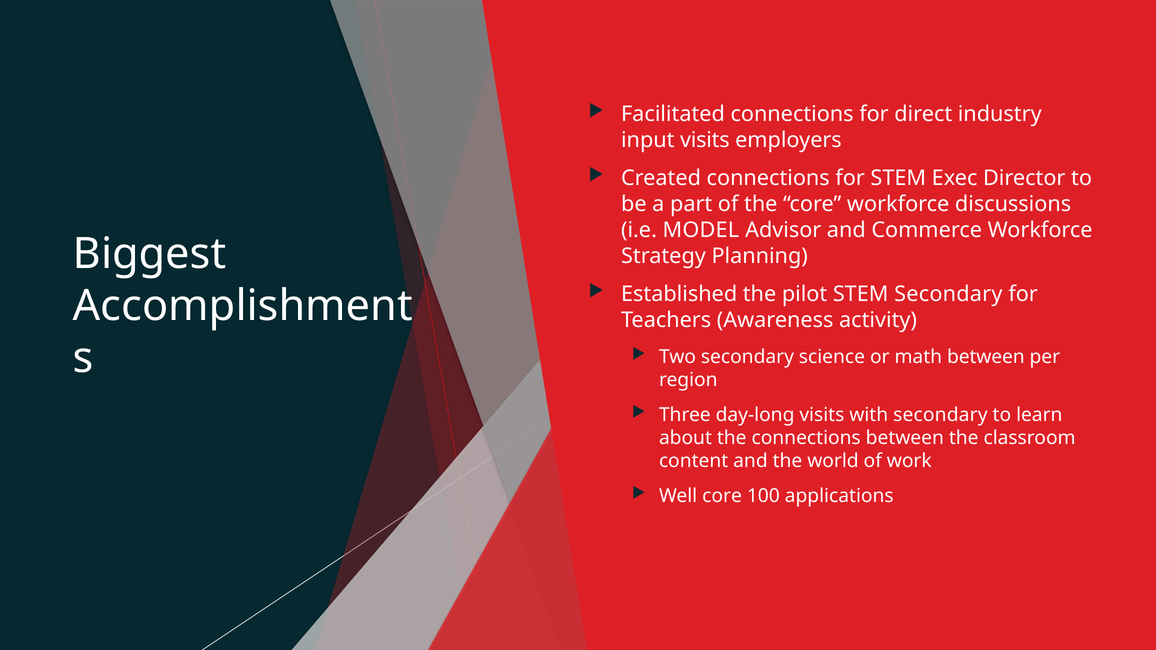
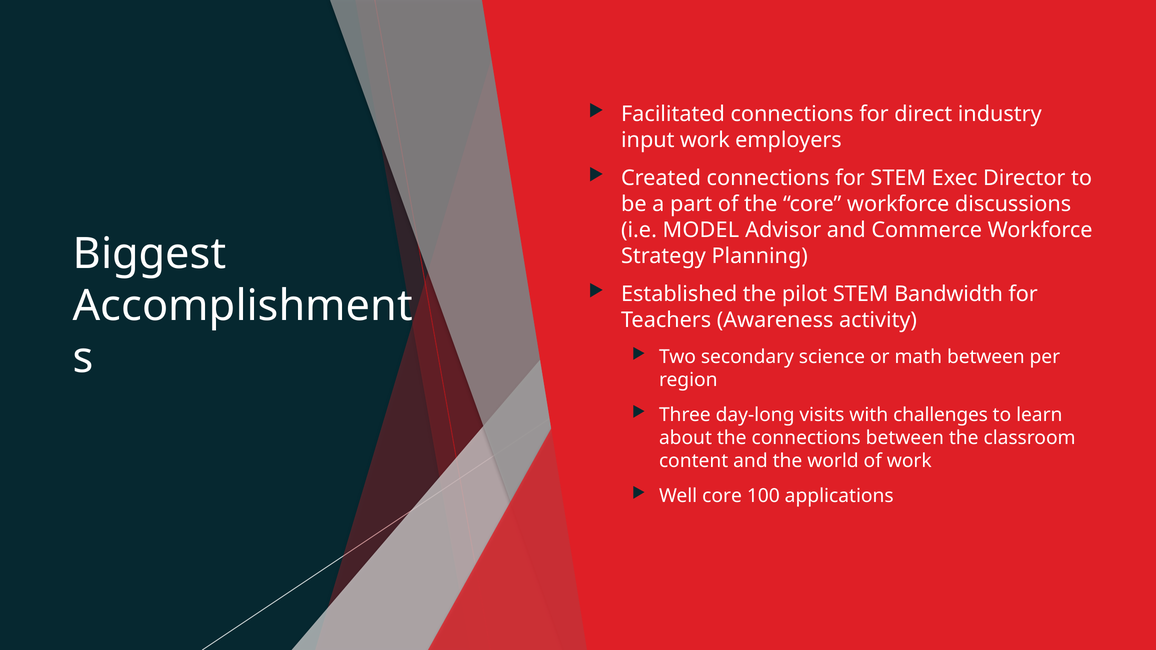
input visits: visits -> work (705, 140)
STEM Secondary: Secondary -> Bandwidth (949, 294)
with secondary: secondary -> challenges (941, 415)
